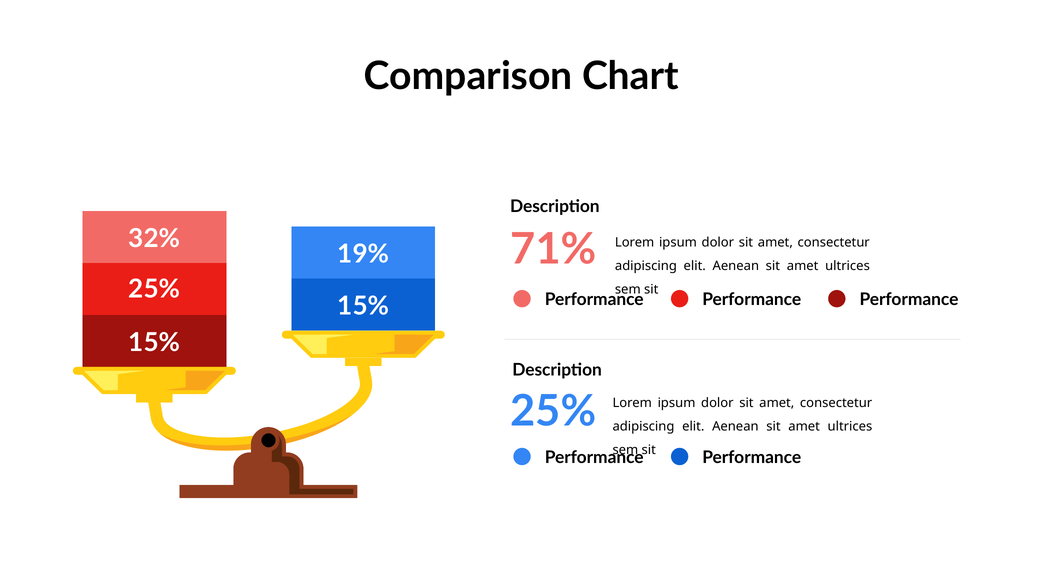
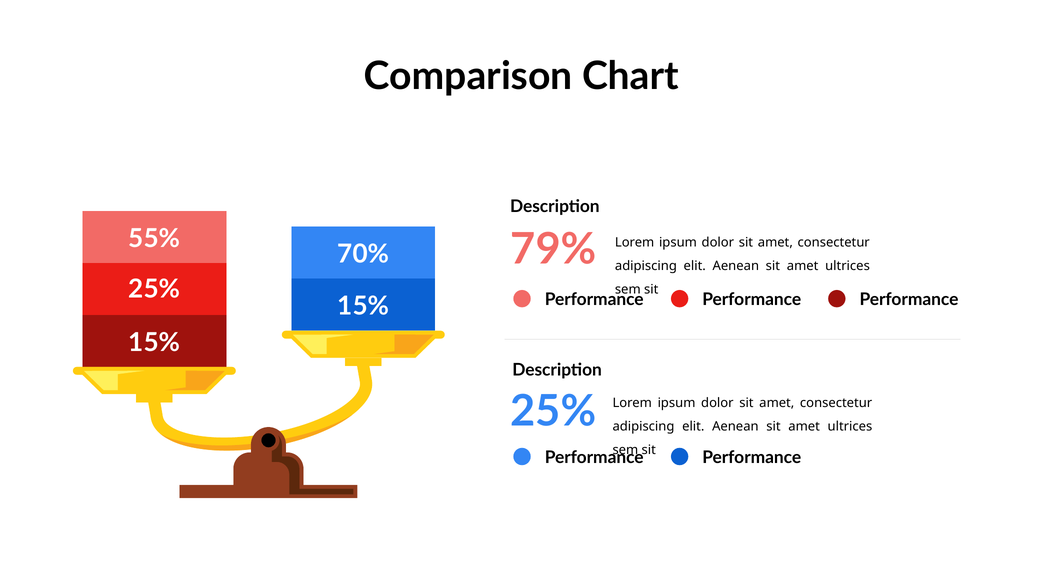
32%: 32% -> 55% (154, 238)
71%: 71% -> 79% (553, 249)
19%: 19% -> 70% (363, 254)
